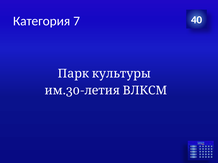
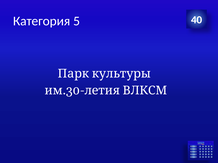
7: 7 -> 5 (77, 21)
